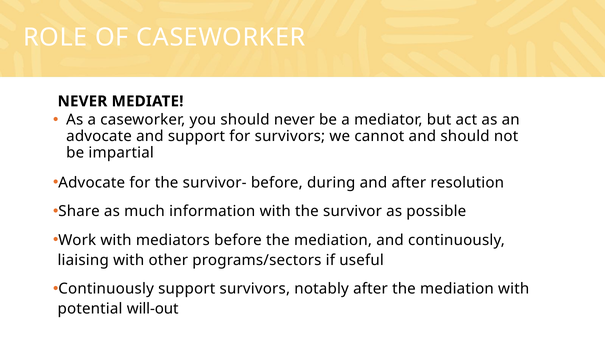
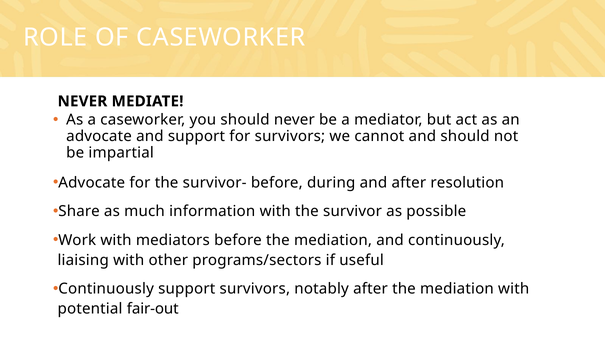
will-out: will-out -> fair-out (153, 309)
